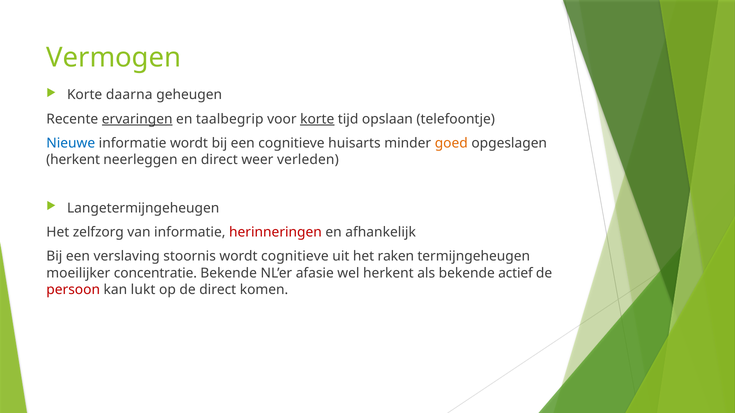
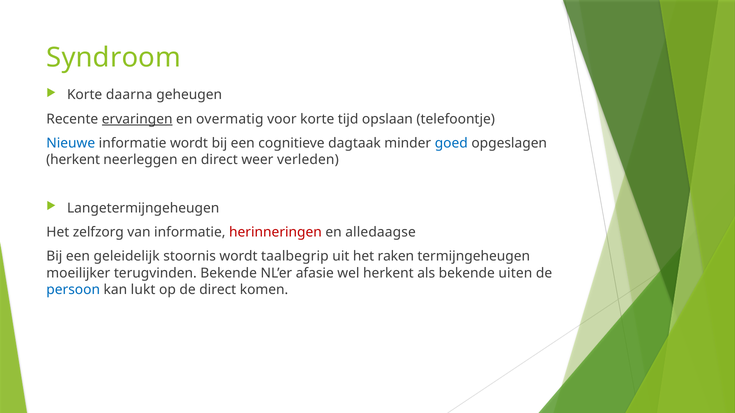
Vermogen: Vermogen -> Syndroom (114, 58)
taalbegrip: taalbegrip -> overmatig (230, 119)
korte underline: present -> none (317, 119)
huisarts: huisarts -> dagtaak (354, 143)
goed colour: orange -> blue (451, 143)
afhankelijk: afhankelijk -> alledaagse (381, 233)
verslaving: verslaving -> geleidelijk (127, 257)
wordt cognitieve: cognitieve -> taalbegrip (295, 257)
concentratie: concentratie -> terugvinden (155, 273)
actief: actief -> uiten (515, 273)
persoon colour: red -> blue (73, 290)
